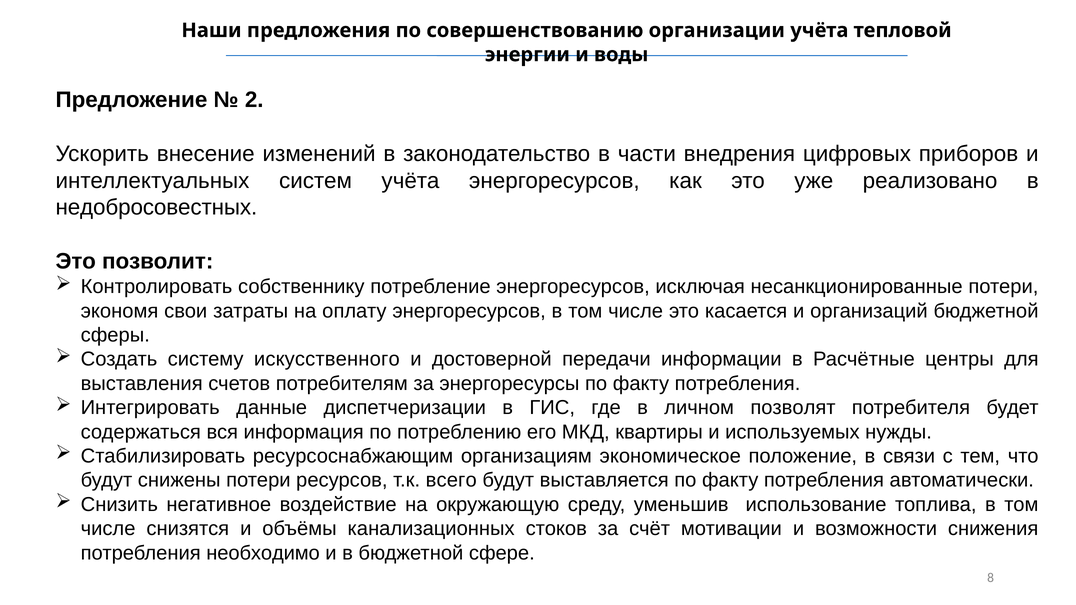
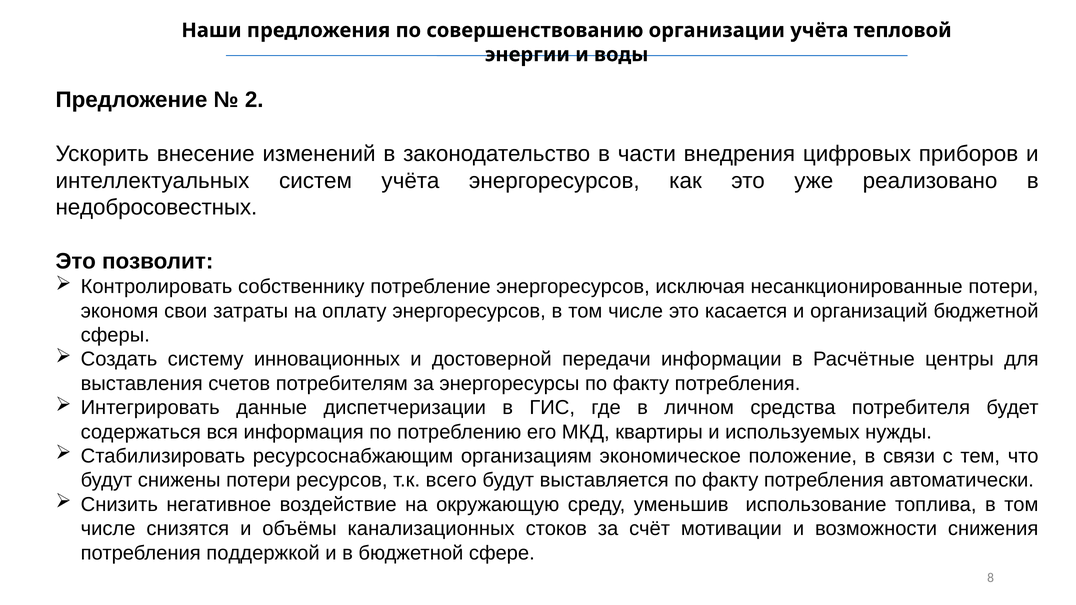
искусственного: искусственного -> инновационных (327, 359)
позволят: позволят -> средства (793, 408)
необходимо: необходимо -> поддержкой (263, 553)
